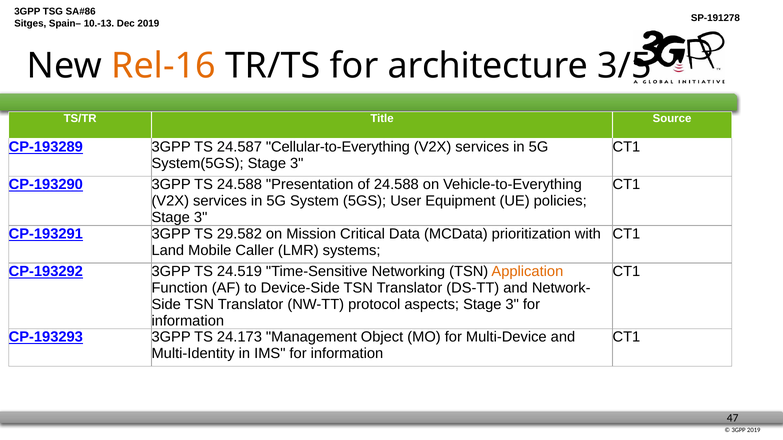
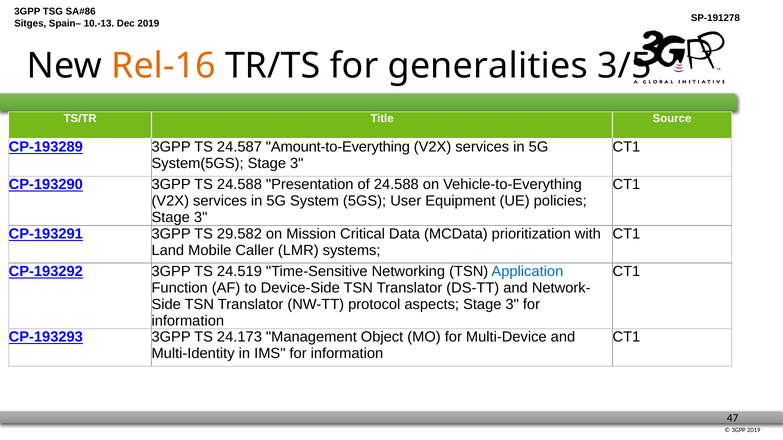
architecture: architecture -> generalities (488, 66)
Cellular-to-Everything: Cellular-to-Everything -> Amount-to-Everything (338, 147)
Application colour: orange -> blue (527, 272)
